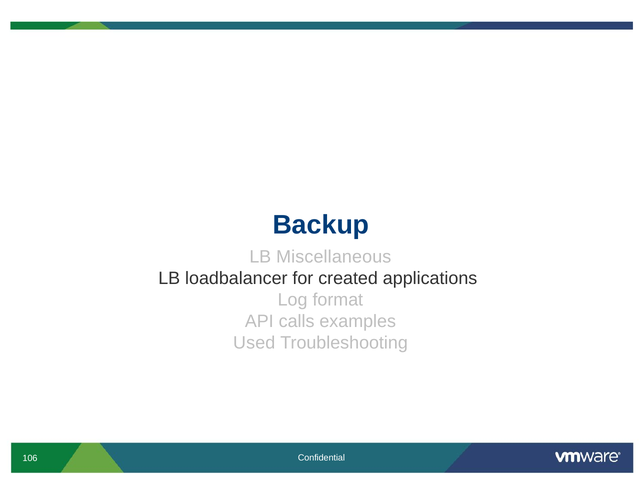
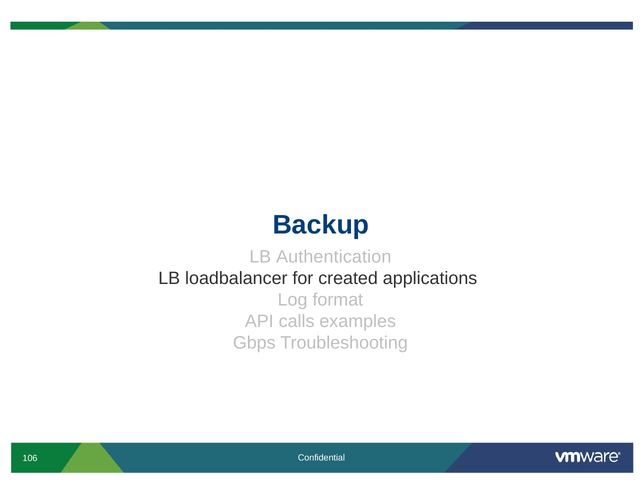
Miscellaneous: Miscellaneous -> Authentication (334, 257)
Used: Used -> Gbps (254, 343)
